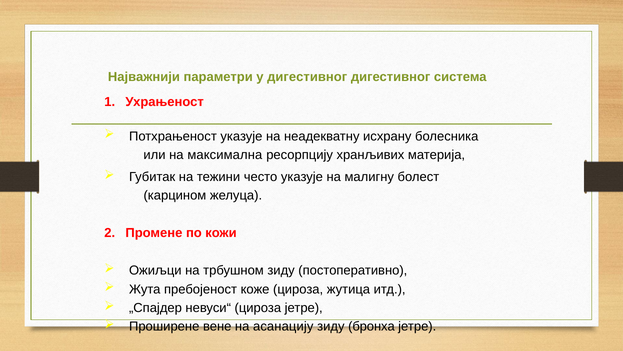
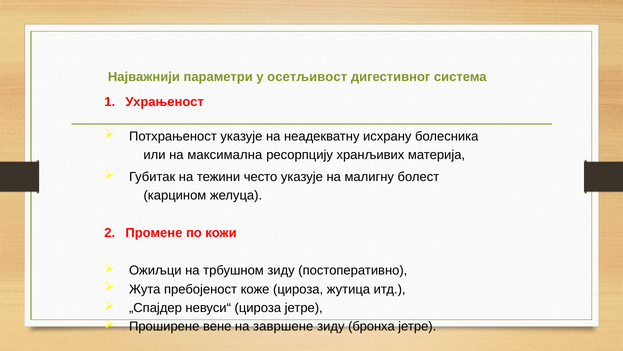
у дигестивног: дигестивног -> осетљивост (307, 77)
асанацију: асанацију -> завршене (283, 326)
